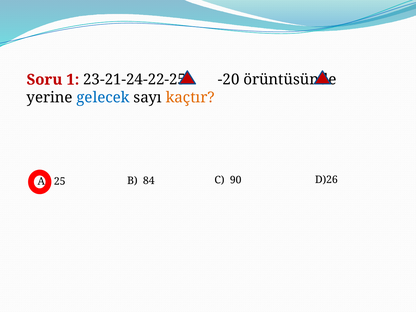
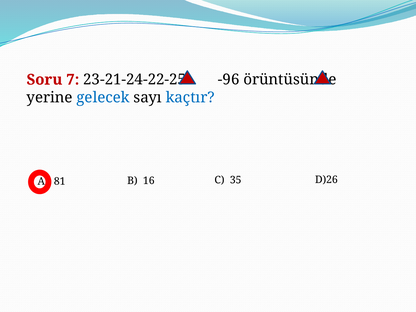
1: 1 -> 7 (73, 80)
-20: -20 -> -96 (229, 80)
kaçtır colour: orange -> blue (190, 98)
25: 25 -> 81 (60, 181)
84: 84 -> 16 (149, 181)
90: 90 -> 35 (236, 180)
